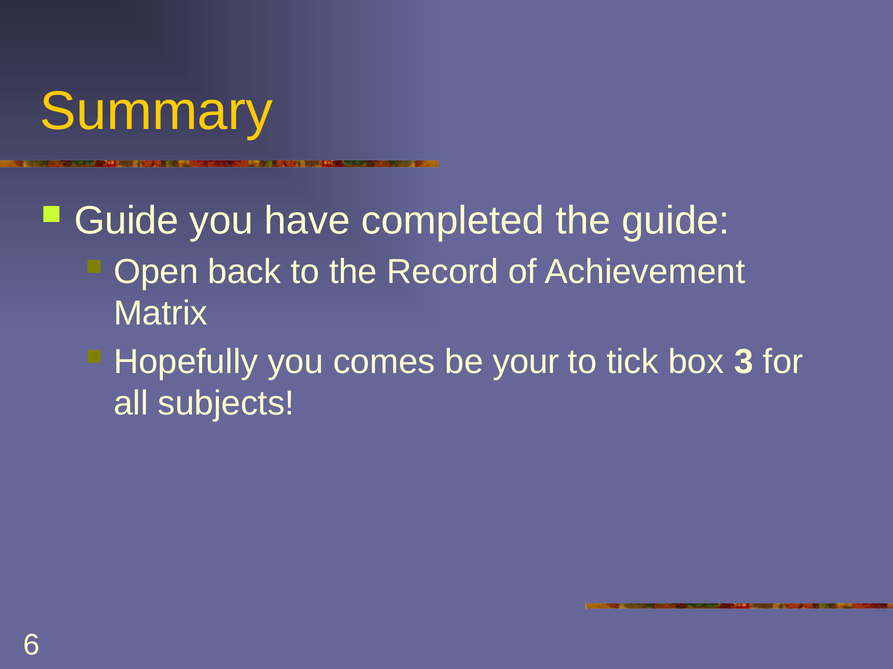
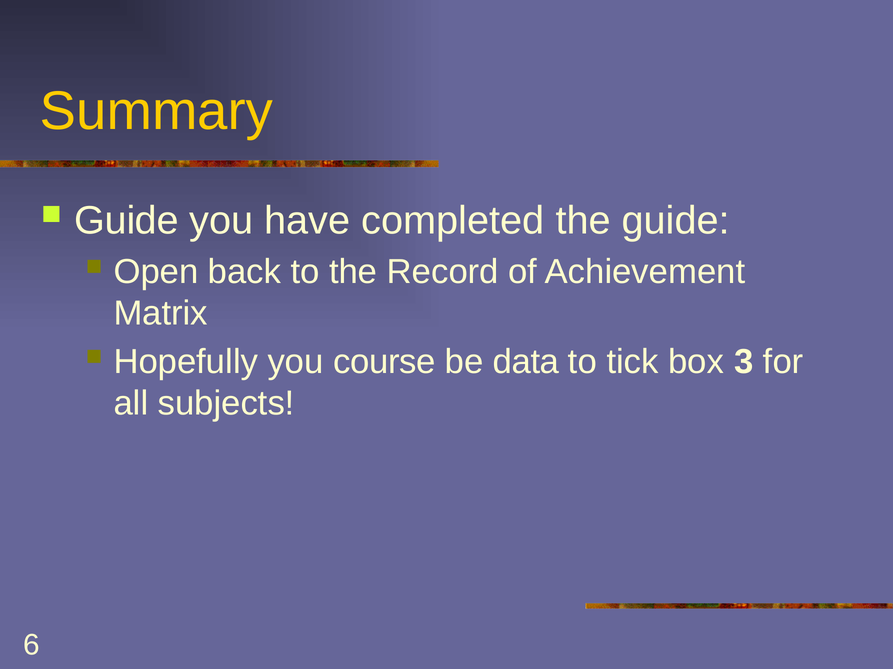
comes: comes -> course (384, 362)
your: your -> data (526, 362)
